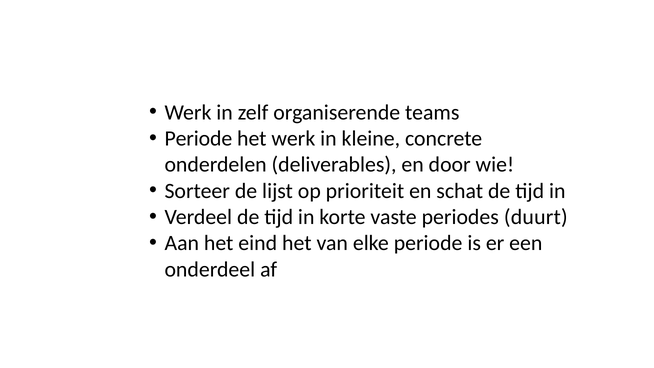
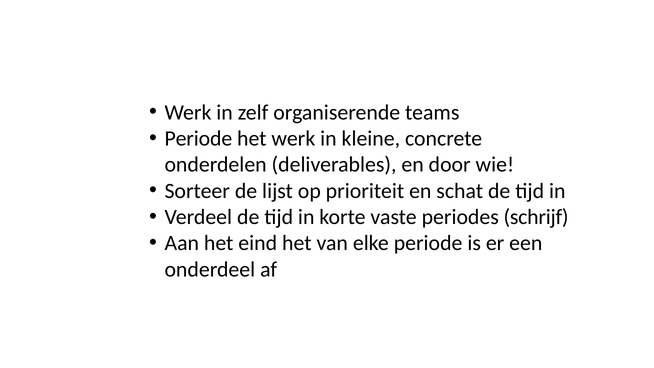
duurt: duurt -> schrijf (536, 217)
